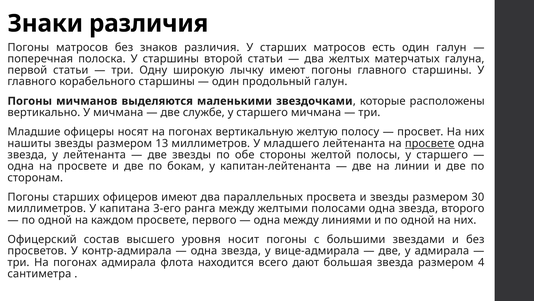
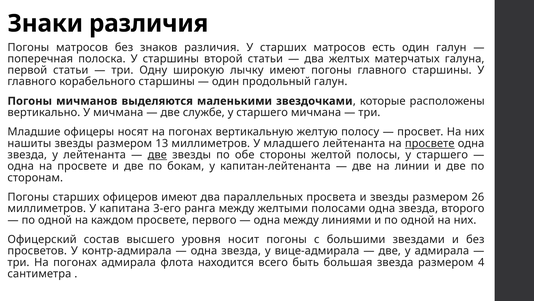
две underline: none -> present (157, 155)
30: 30 -> 26 (478, 197)
дают: дают -> быть (306, 262)
